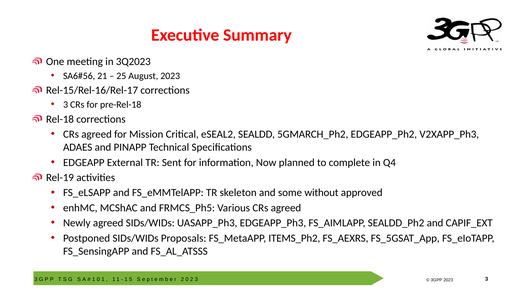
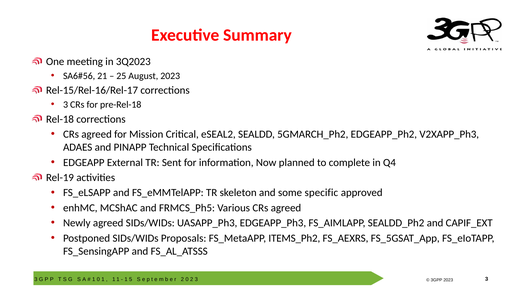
without: without -> specific (321, 193)
